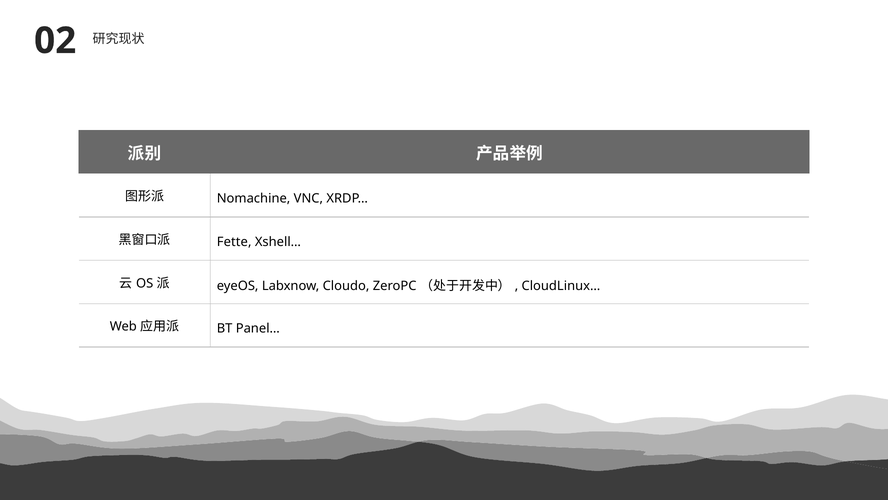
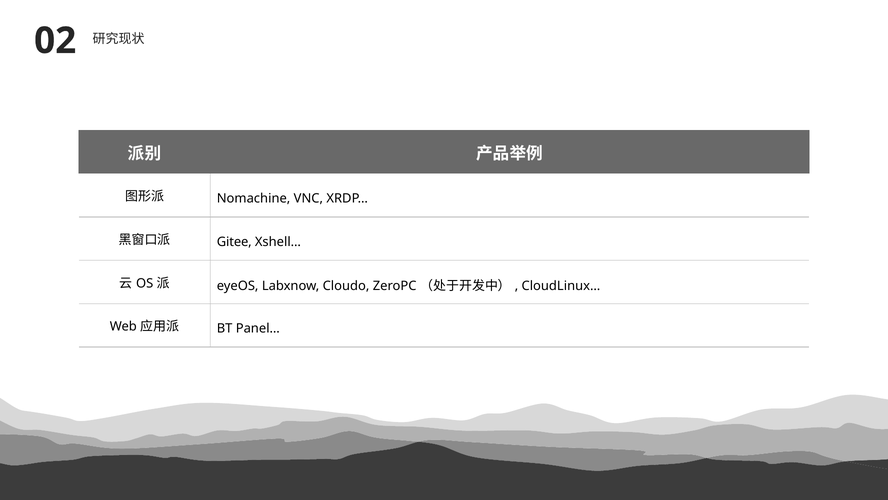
Fette: Fette -> Gitee (234, 242)
